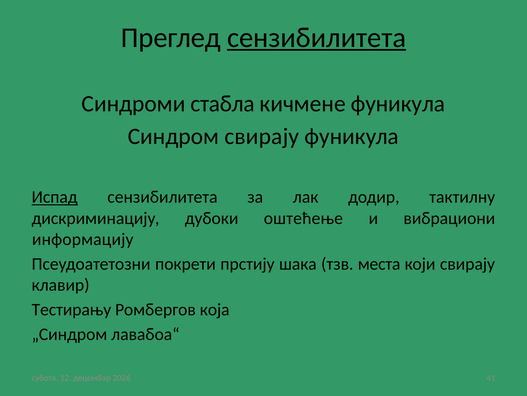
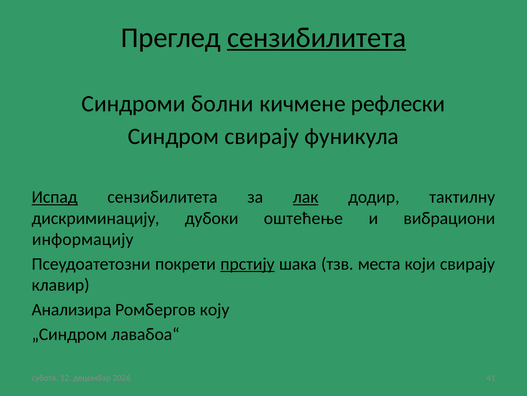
стабла: стабла -> болни (222, 103)
кичмене фуникула: фуникула -> рефлески (398, 103)
лак underline: none -> present (306, 197)
прстију underline: none -> present (247, 264)
Тестирању: Тестирању -> Анализира (71, 309)
која: која -> коју (215, 309)
